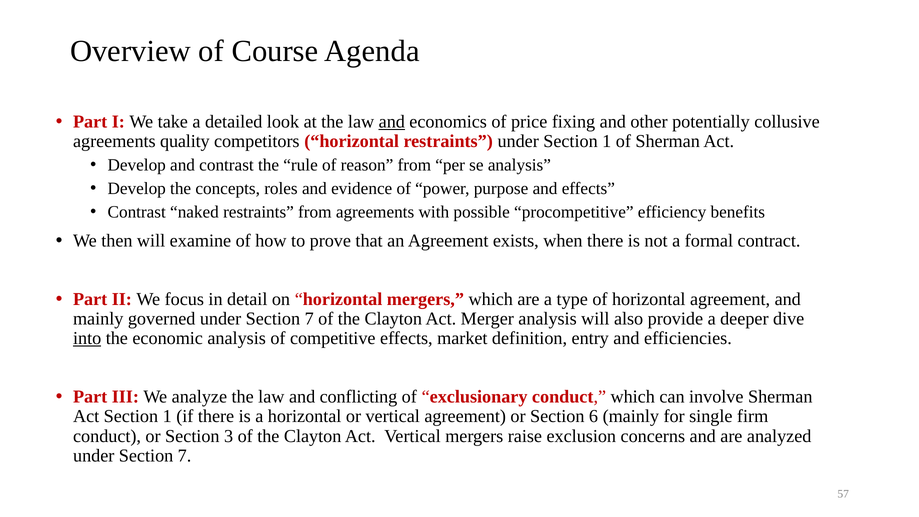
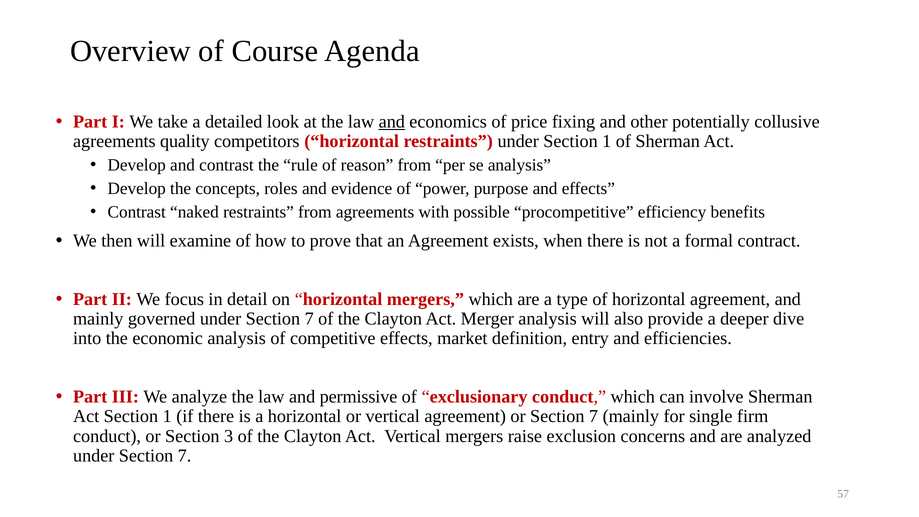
into underline: present -> none (87, 338)
conflicting: conflicting -> permissive (358, 397)
or Section 6: 6 -> 7 (594, 416)
